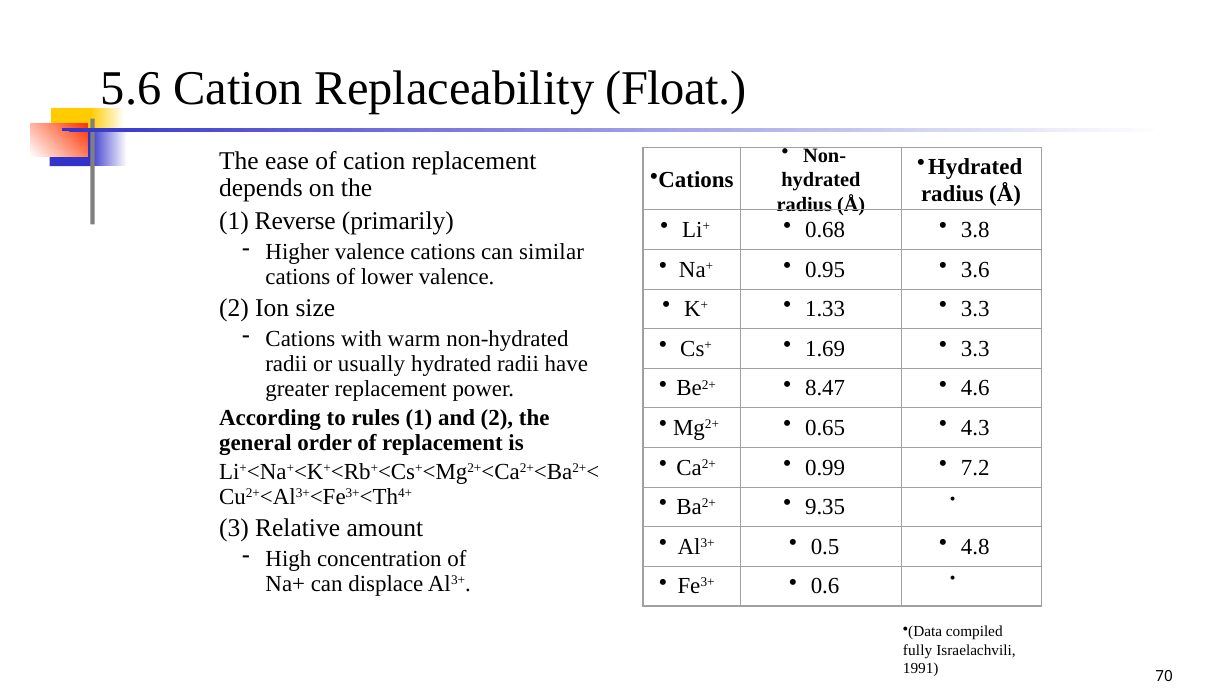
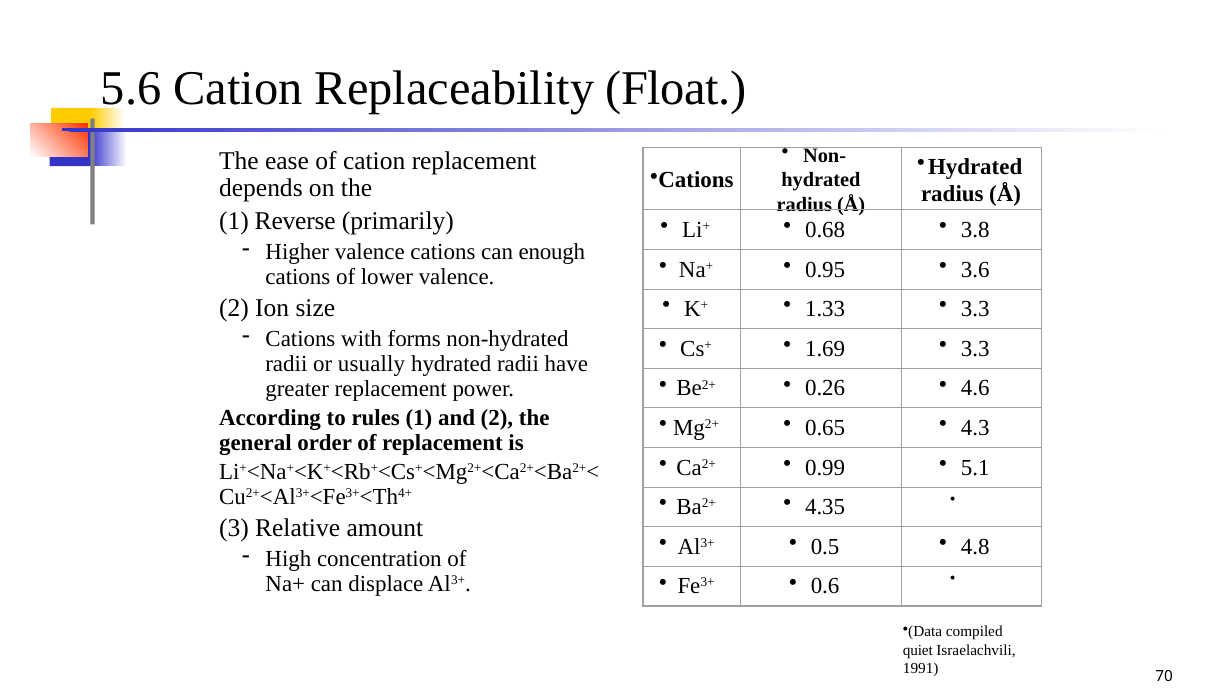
similar: similar -> enough (552, 252)
warm: warm -> forms (414, 339)
8.47: 8.47 -> 0.26 (825, 388)
7.2: 7.2 -> 5.1 (975, 467)
9.35: 9.35 -> 4.35 (825, 507)
fully: fully -> quiet (918, 650)
